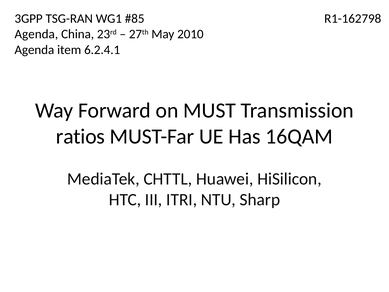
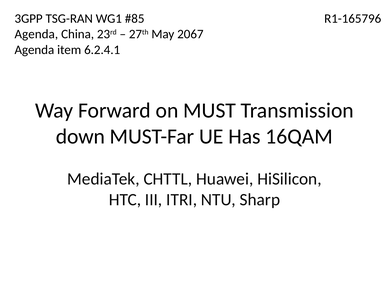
R1-162798: R1-162798 -> R1-165796 (353, 19)
2010: 2010 -> 2067 (190, 34)
ratios: ratios -> down (80, 136)
